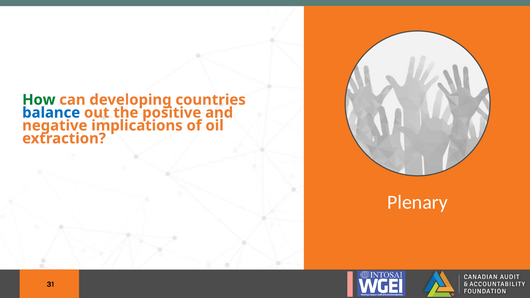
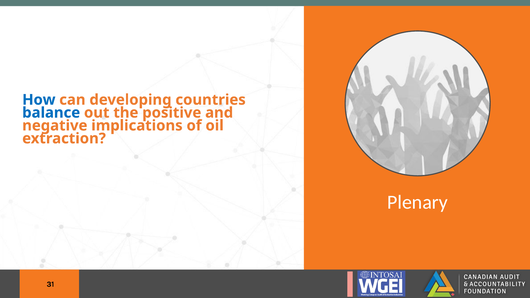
How colour: green -> blue (39, 100)
